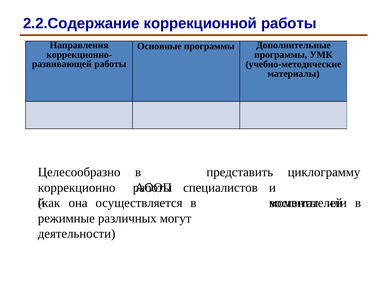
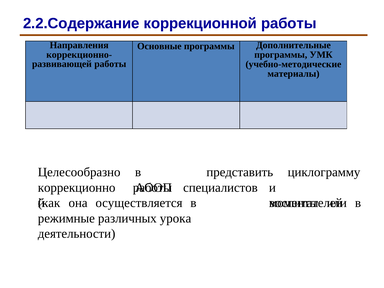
могут: могут -> урока (176, 218)
